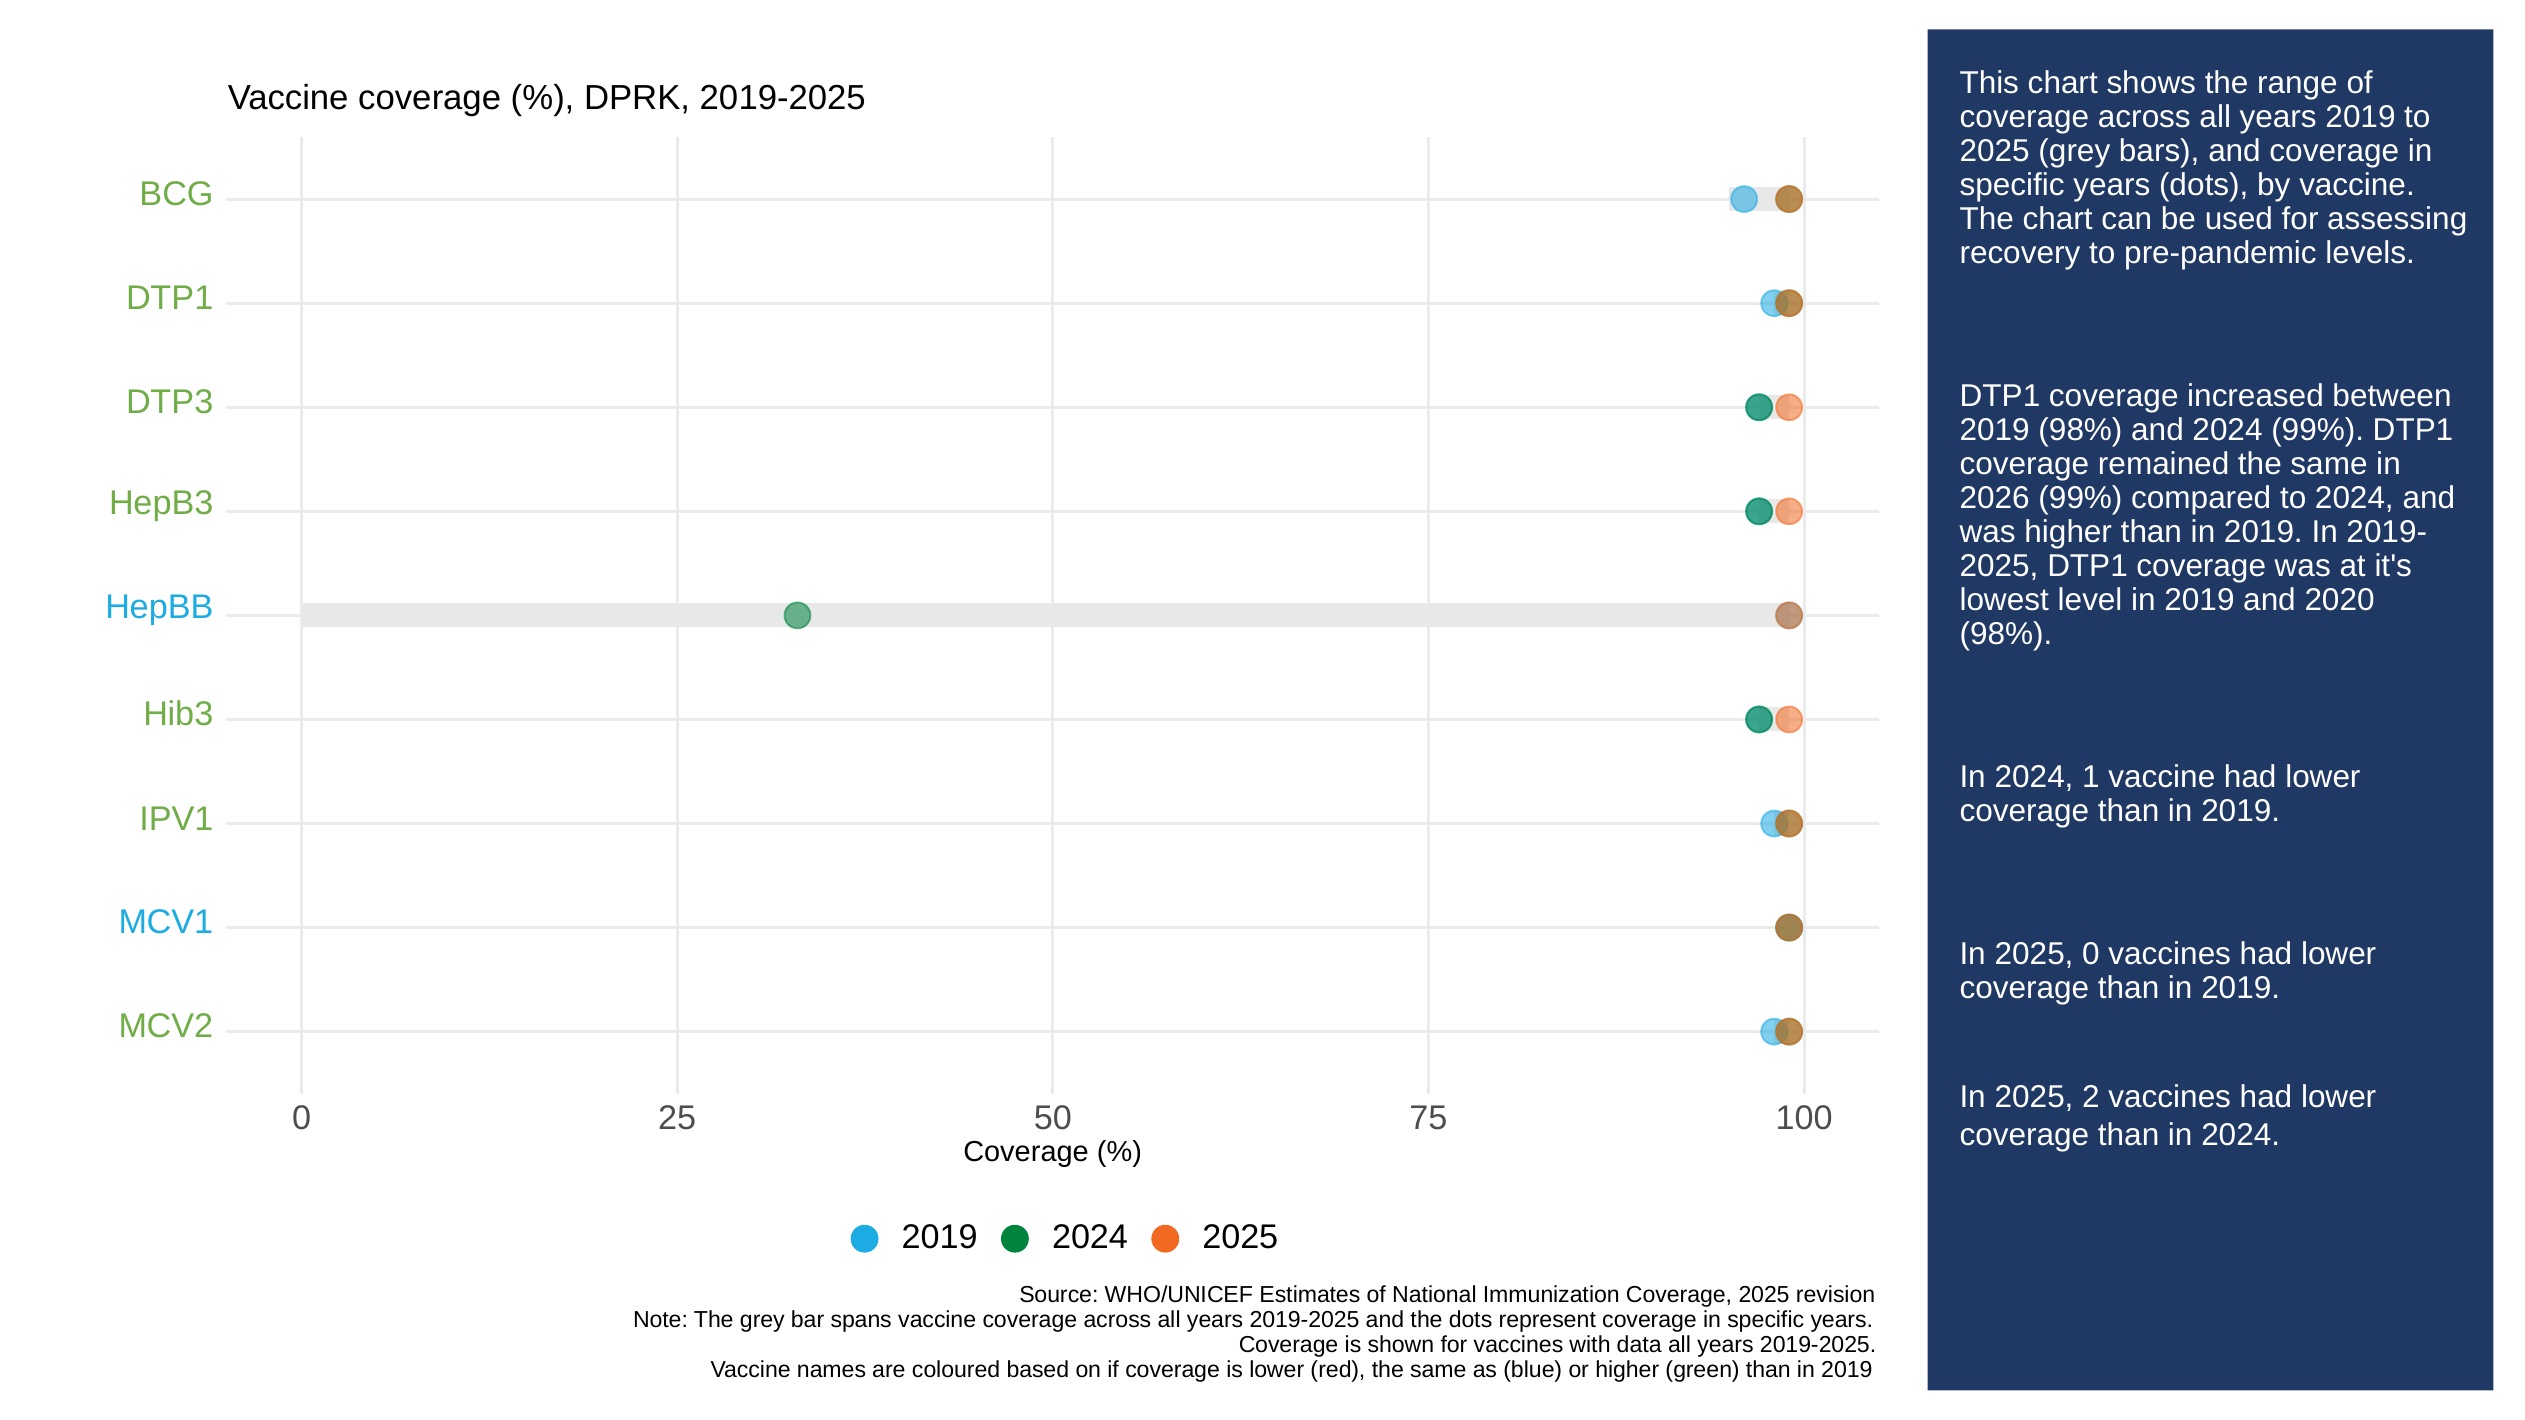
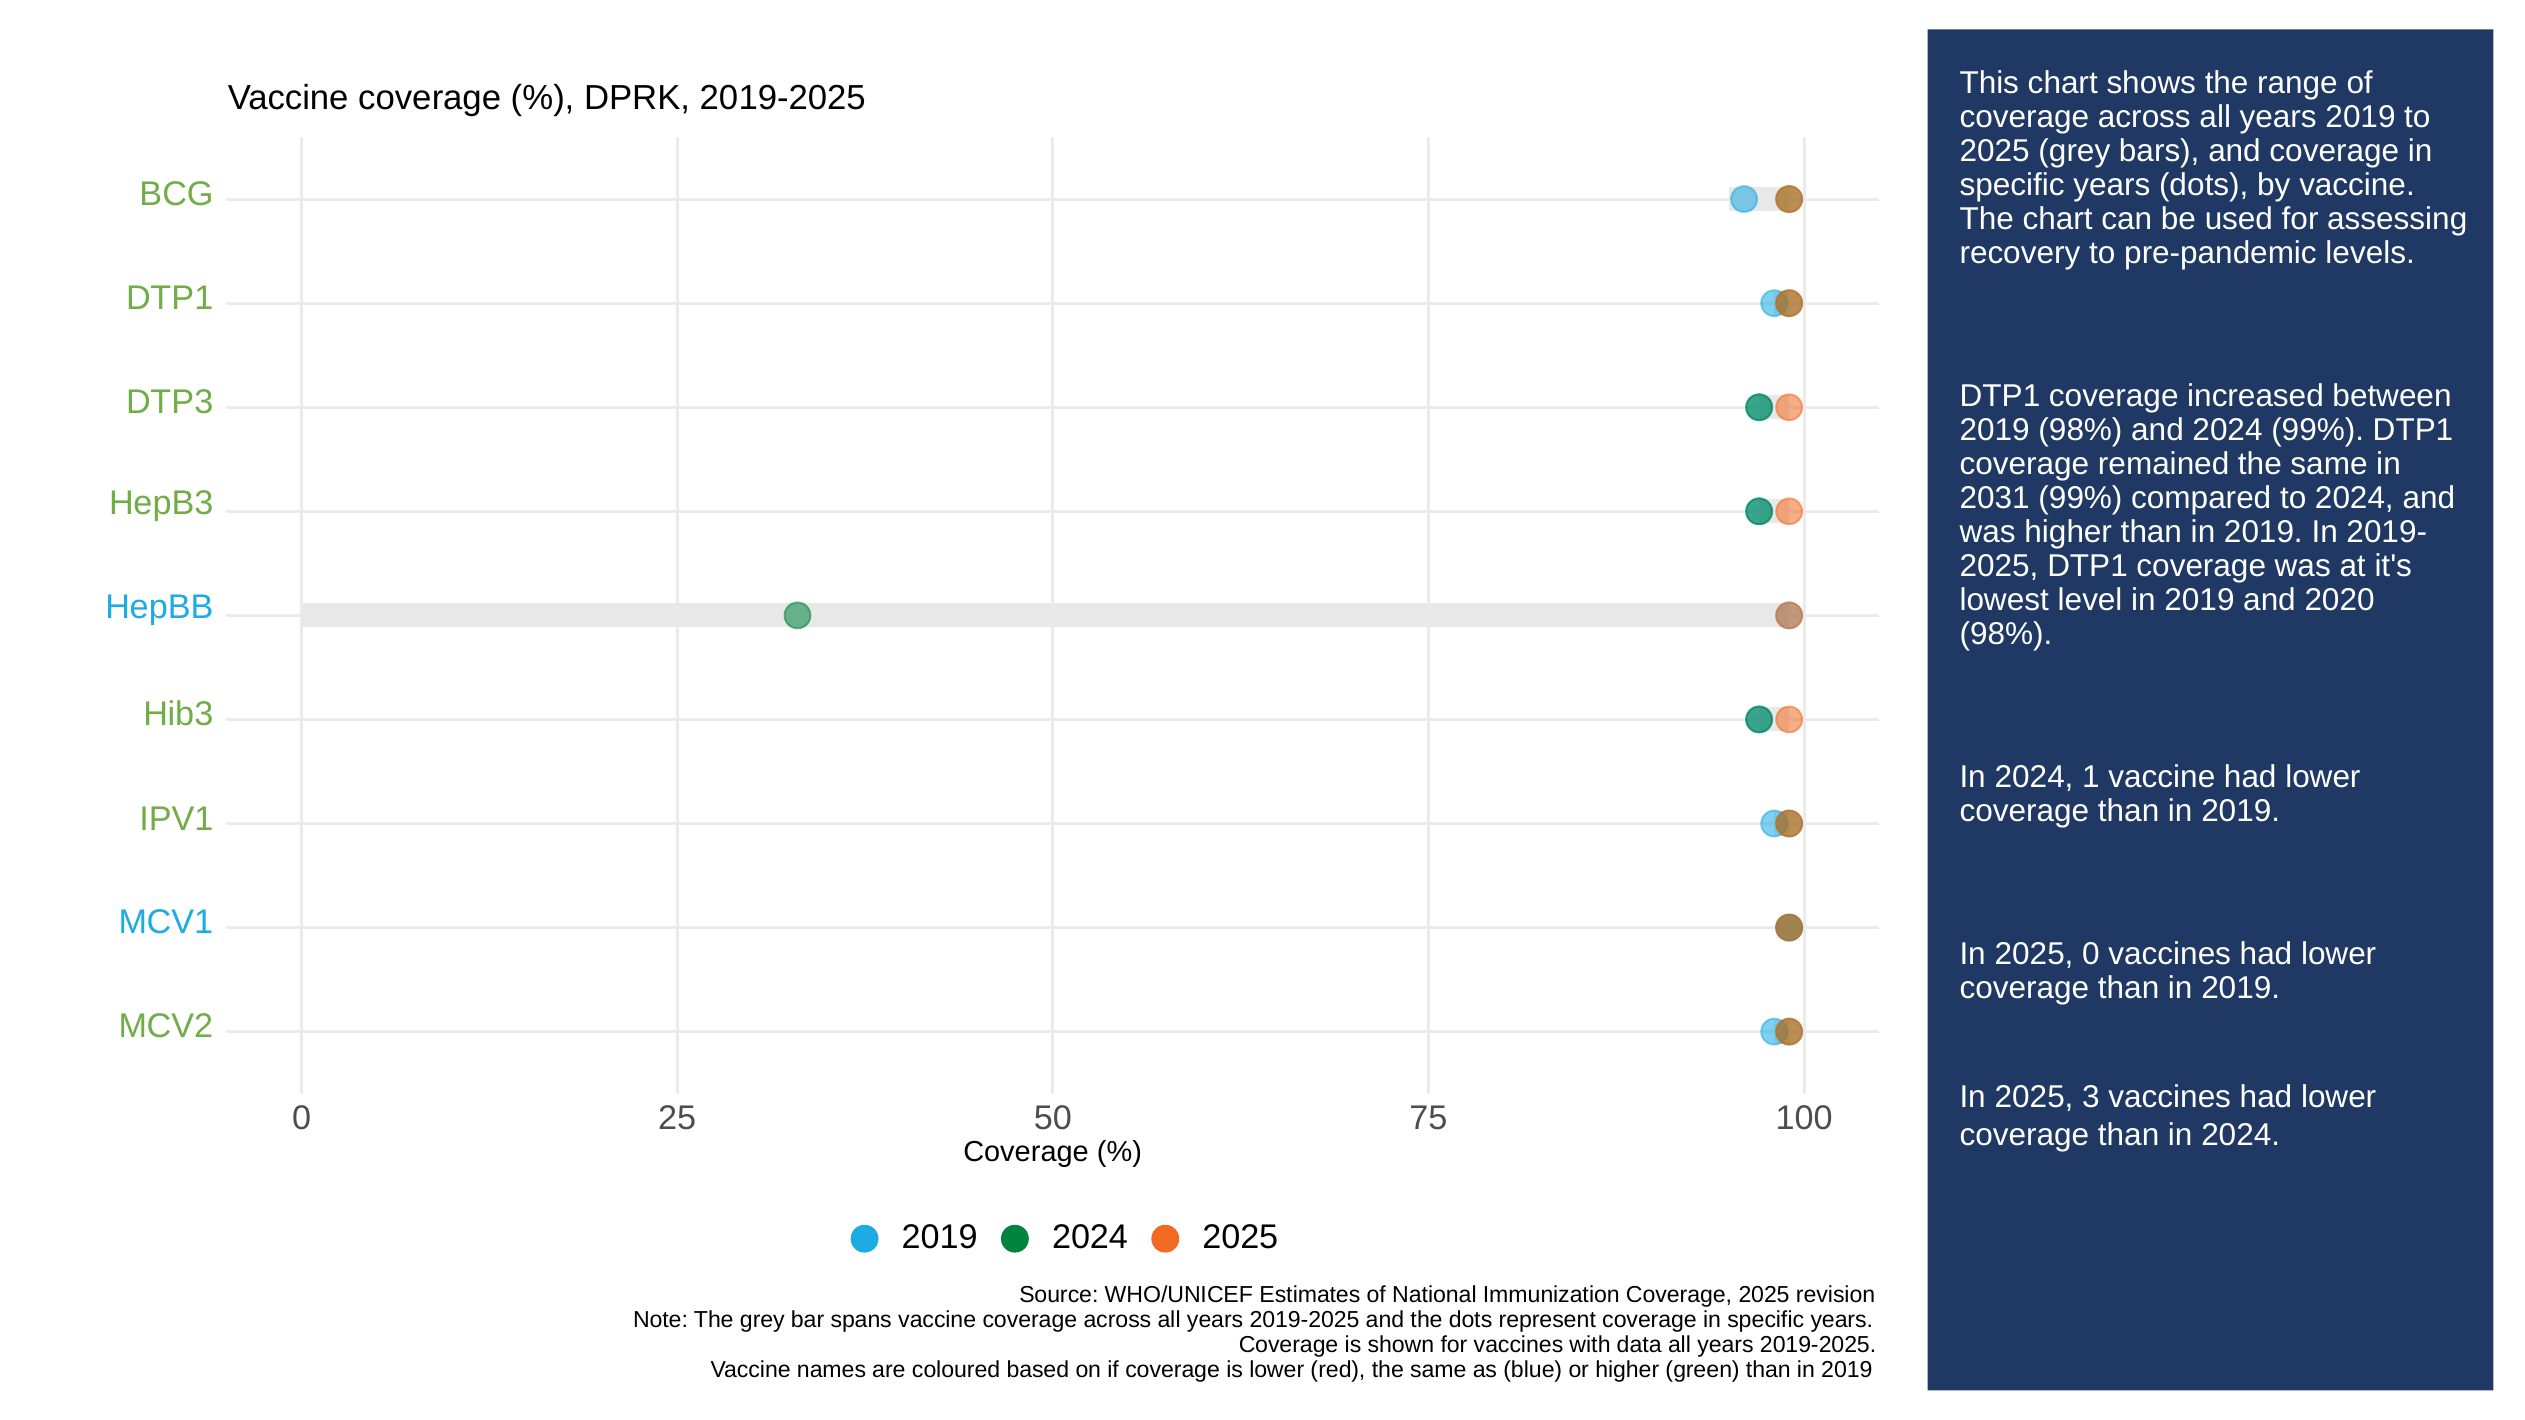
2026: 2026 -> 2031 (1995, 498)
2: 2 -> 3 (2091, 1098)
